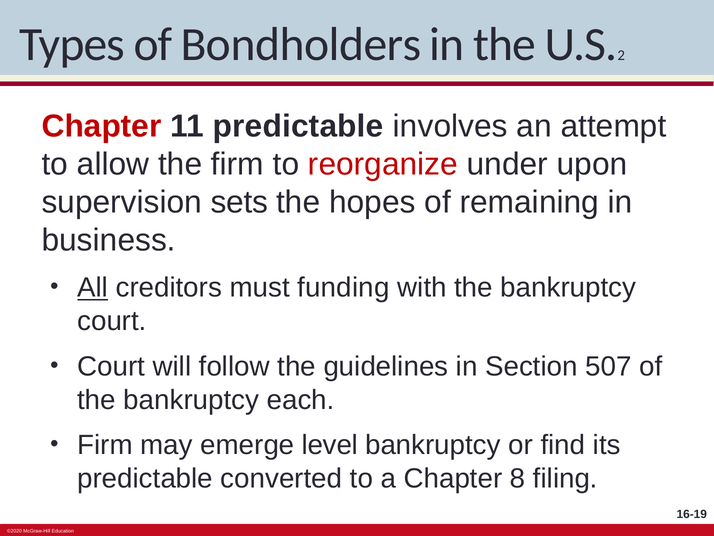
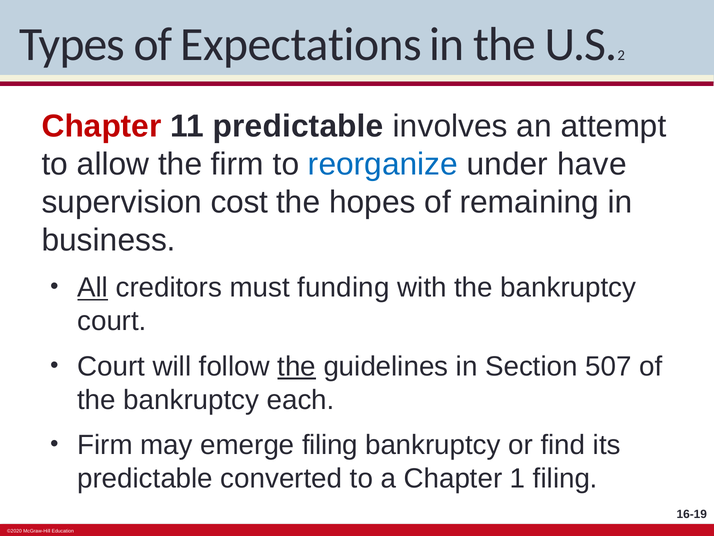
Bondholders: Bondholders -> Expectations (301, 45)
reorganize colour: red -> blue (383, 164)
upon: upon -> have (592, 164)
sets: sets -> cost (239, 202)
the underline: none -> present (297, 366)
emerge level: level -> filing (330, 445)
8: 8 -> 1 (518, 478)
